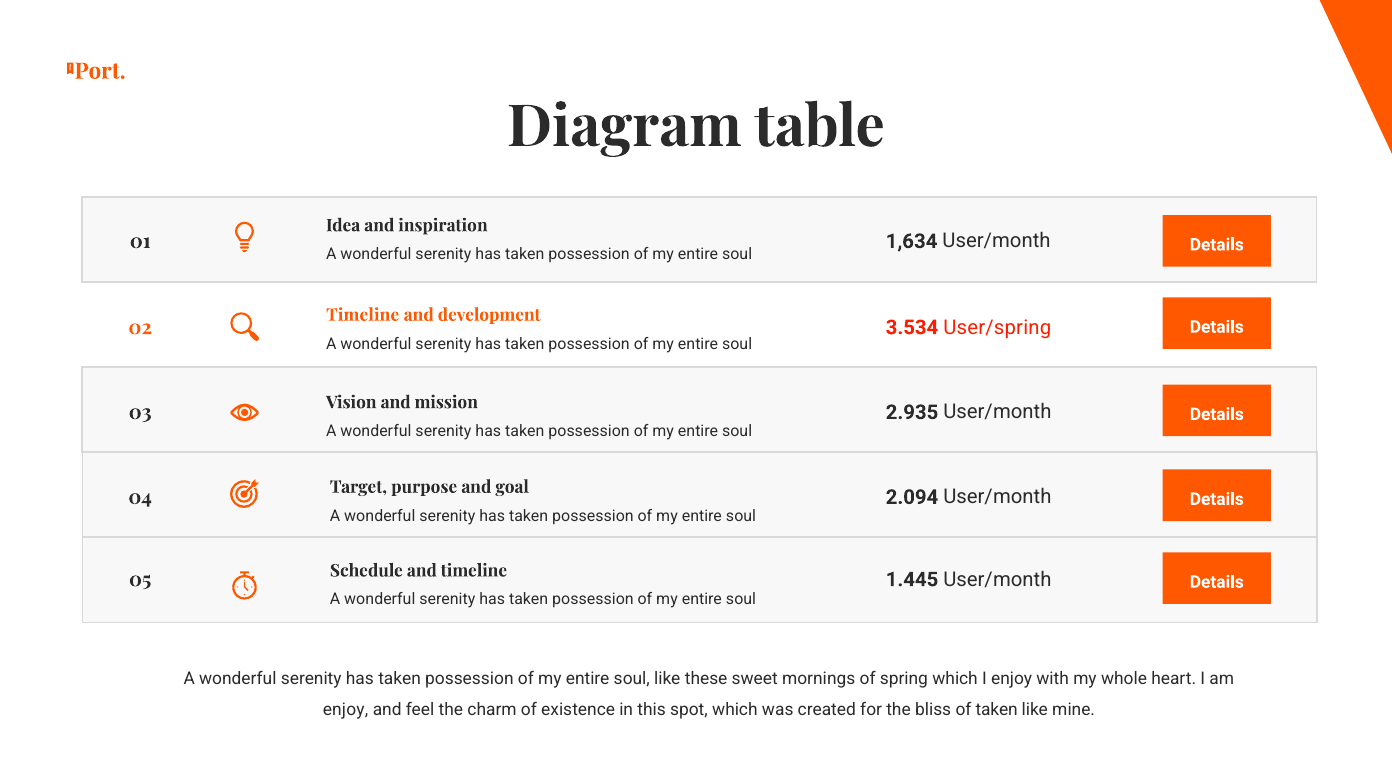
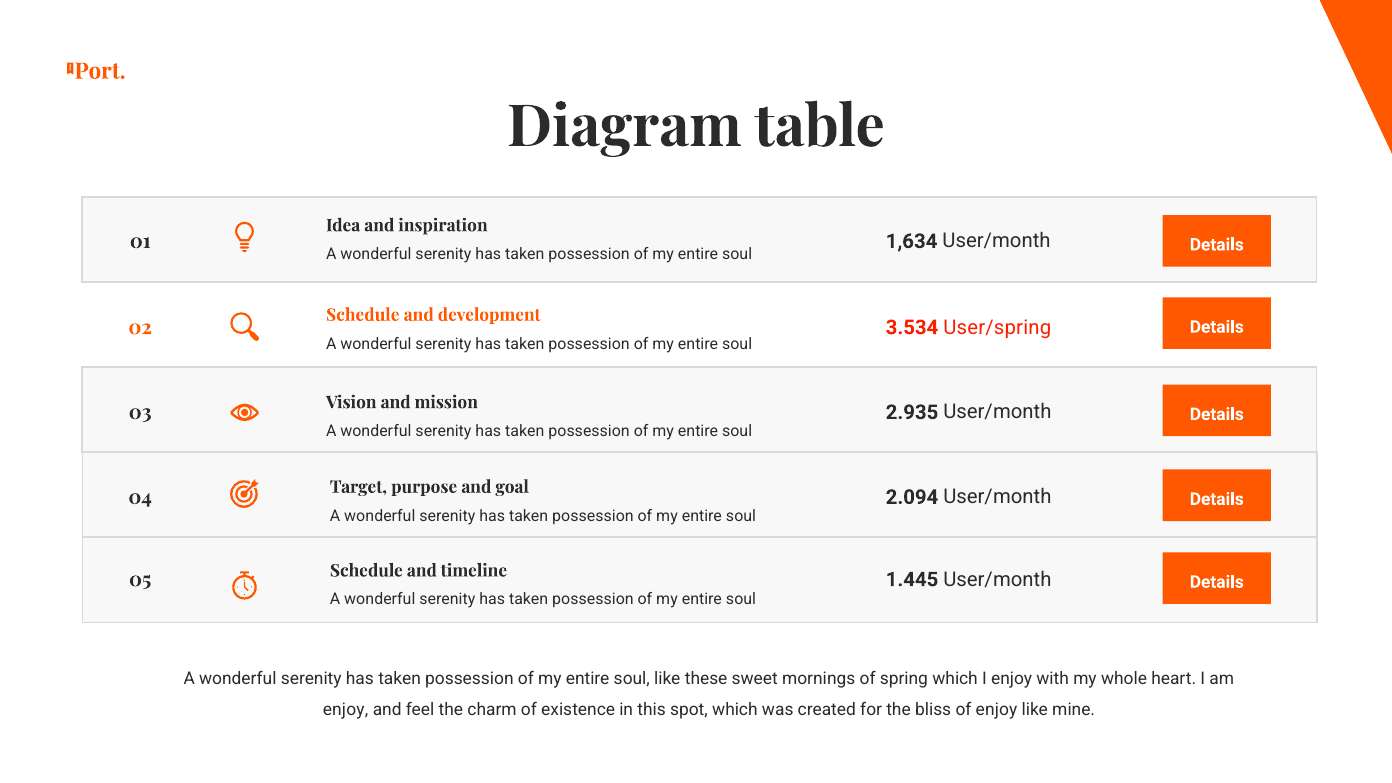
Timeline: Timeline -> Schedule (363, 315)
of taken: taken -> enjoy (997, 710)
